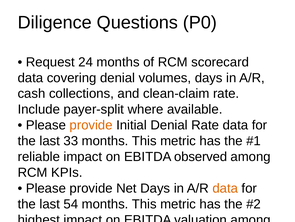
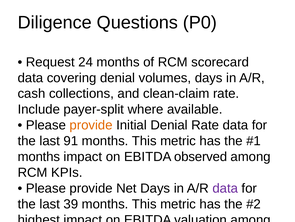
33: 33 -> 91 (71, 141)
reliable: reliable -> months (39, 156)
data colour: orange -> purple (225, 188)
54: 54 -> 39 (71, 203)
